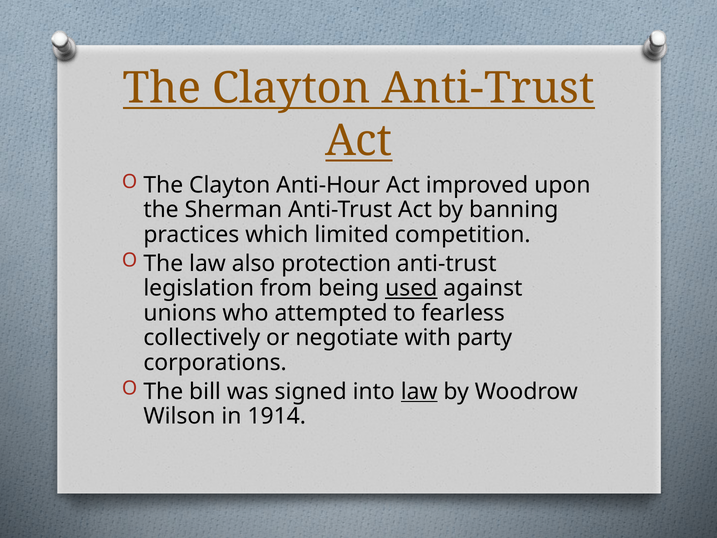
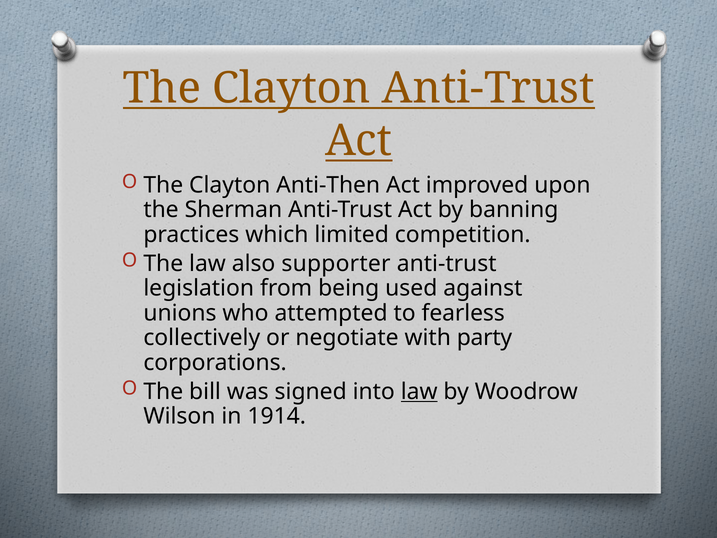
Anti-Hour: Anti-Hour -> Anti-Then (328, 185)
protection: protection -> supporter (336, 264)
used underline: present -> none (411, 288)
